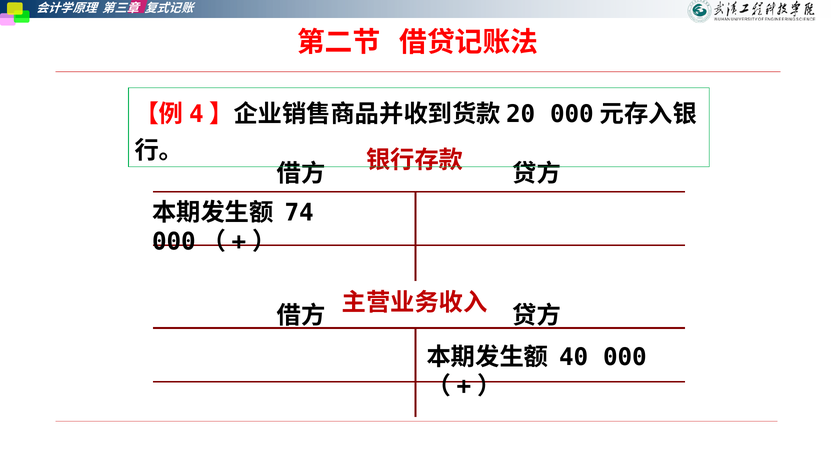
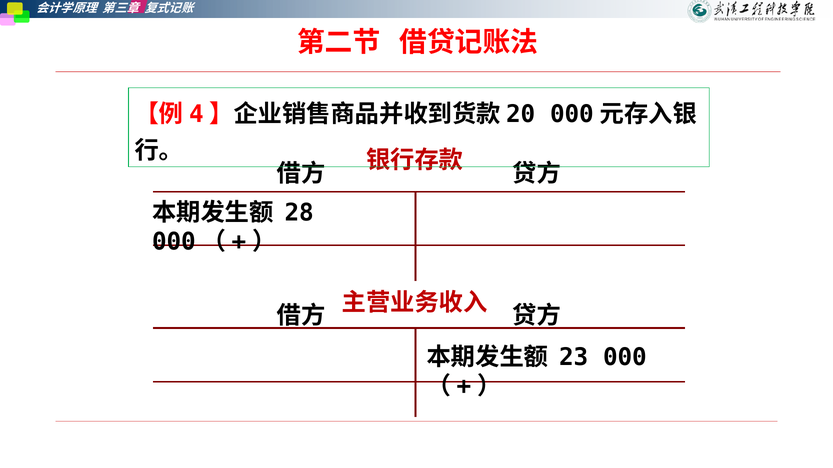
74: 74 -> 28 (299, 213)
40: 40 -> 23 (574, 358)
